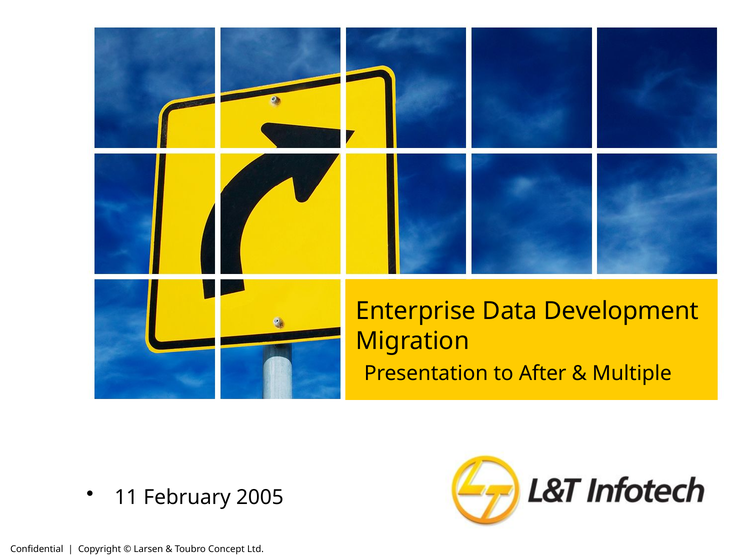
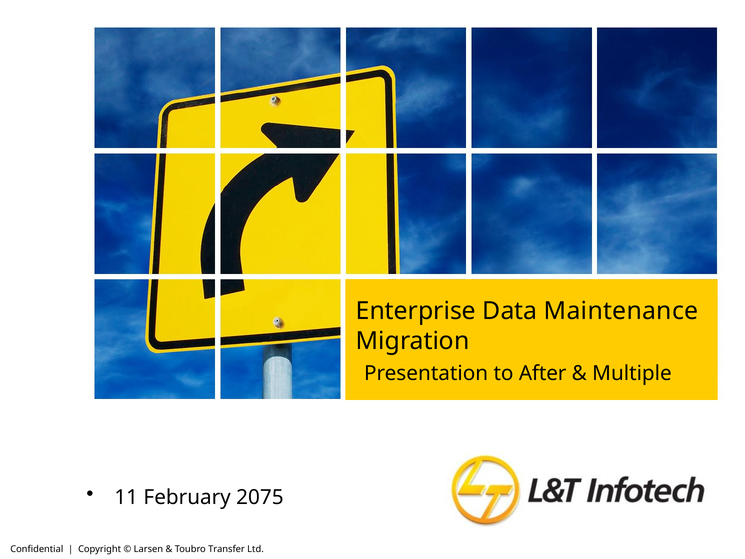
Development: Development -> Maintenance (621, 311)
2005: 2005 -> 2075 (260, 497)
Concept: Concept -> Transfer (226, 549)
